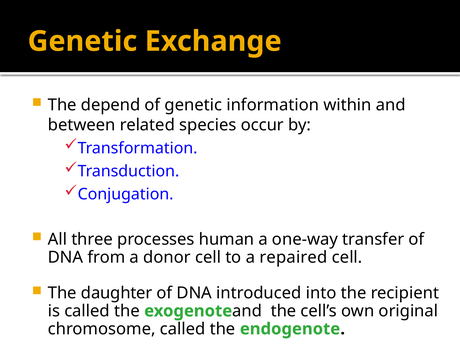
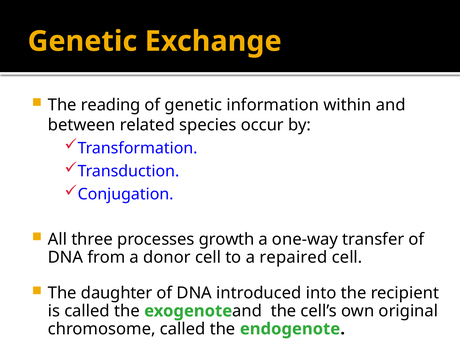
depend: depend -> reading (111, 105)
human: human -> growth (227, 239)
